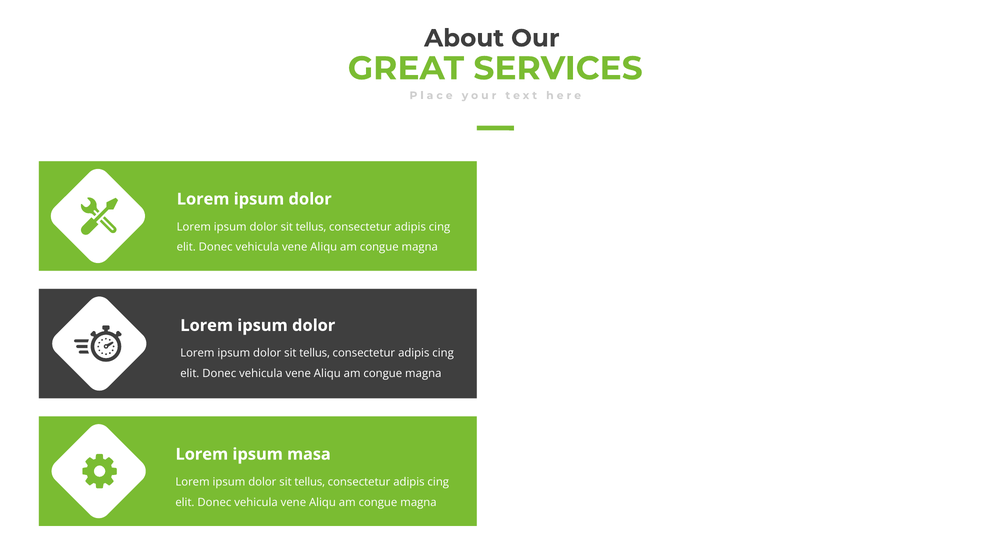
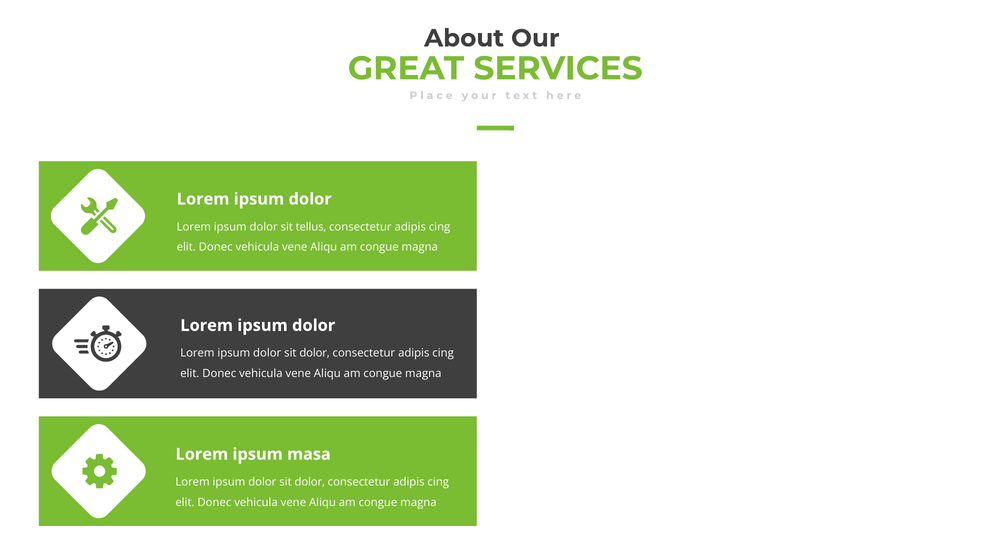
tellus: tellus -> dolor (315, 353)
tellus: tellus -> dolor (310, 482)
